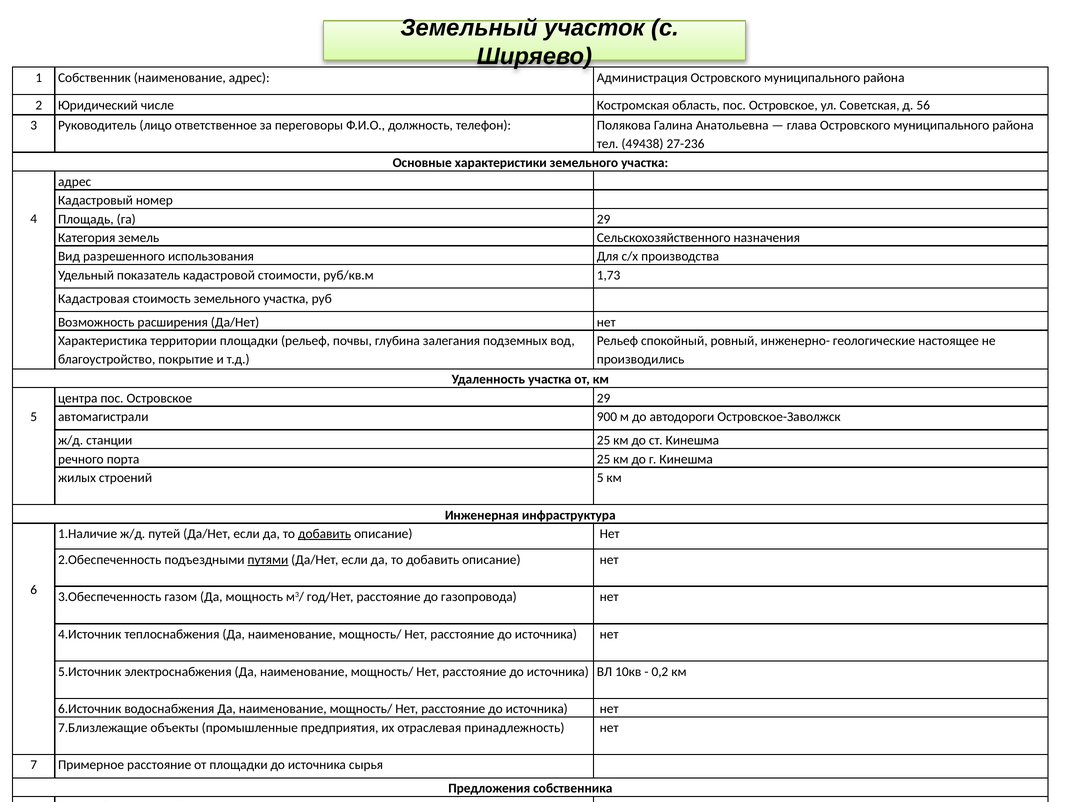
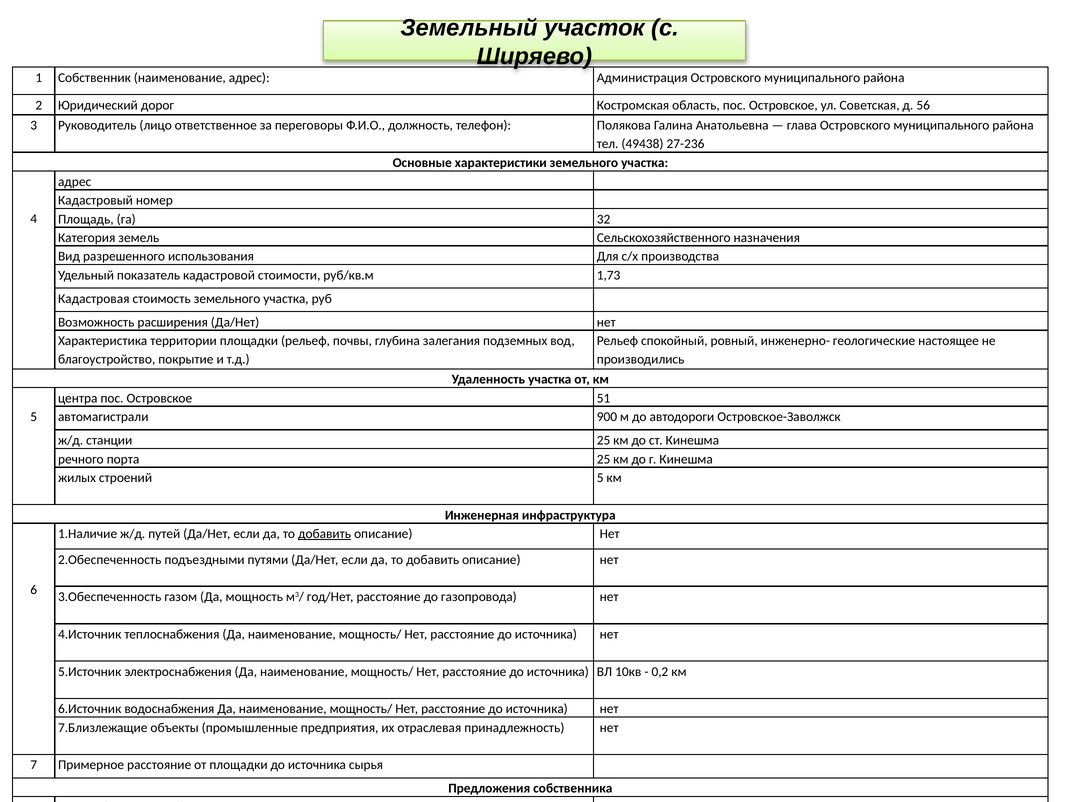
числе: числе -> дорог (158, 105)
га 29: 29 -> 32 (604, 219)
Островское 29: 29 -> 51 (604, 398)
путями underline: present -> none (268, 560)
